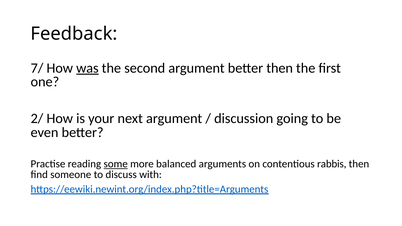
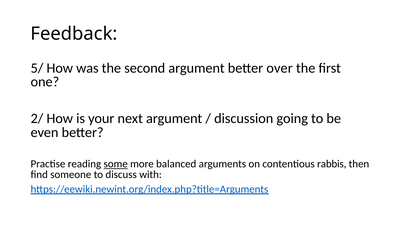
7/: 7/ -> 5/ (37, 68)
was underline: present -> none (87, 68)
better then: then -> over (280, 68)
